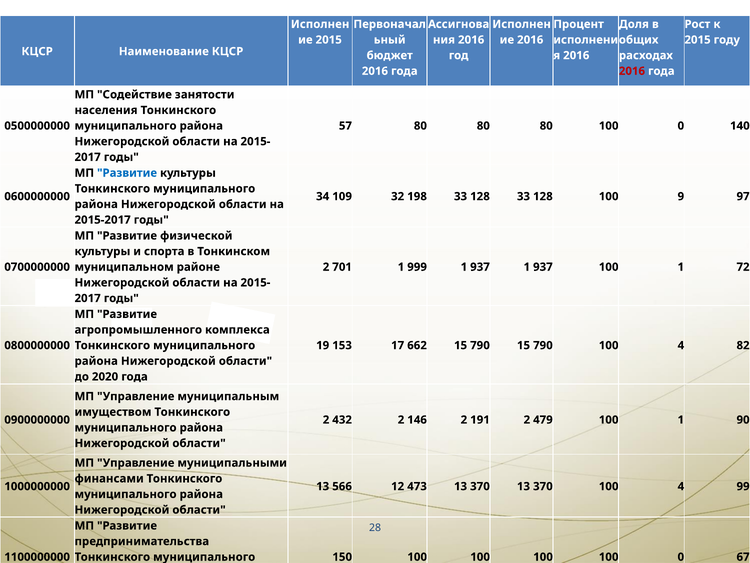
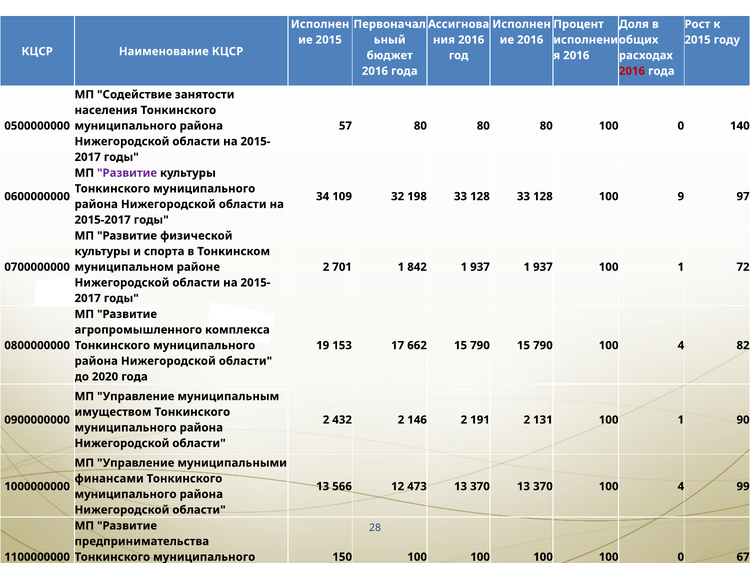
Развитие colour: blue -> purple (127, 173)
999: 999 -> 842 (417, 267)
479: 479 -> 131 (543, 419)
